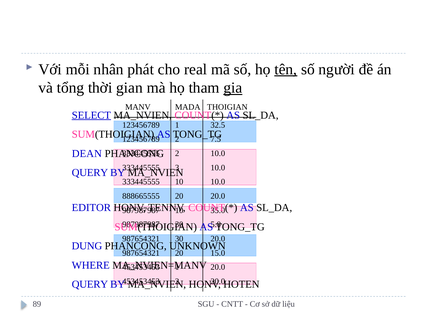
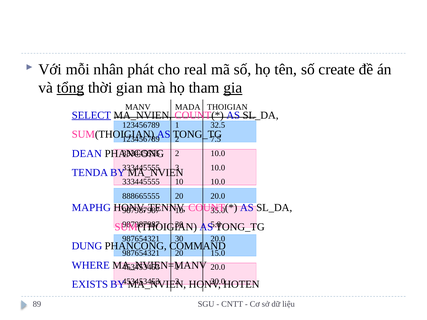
tên underline: present -> none (286, 69)
người: người -> create (337, 69)
tổng underline: none -> present (70, 88)
QUERY: QUERY -> TENDA (90, 173)
EDITOR: EDITOR -> MAPHG (91, 208)
UNKNOWN: UNKNOWN -> COMMAND (198, 246)
QUERY: QUERY -> EXISTS (90, 285)
